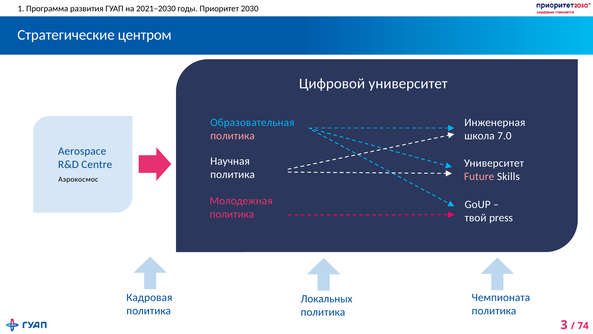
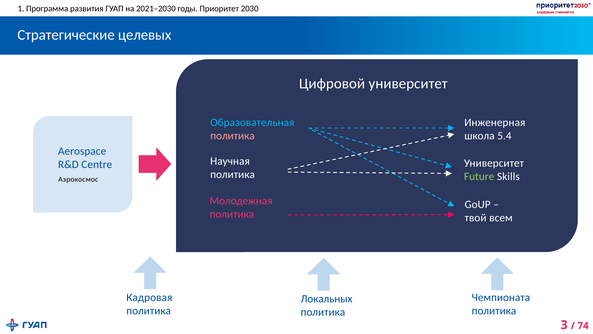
центром: центром -> целевых (145, 35)
7.0: 7.0 -> 5.4 (504, 136)
Future colour: pink -> light green (479, 176)
press: press -> всем (501, 218)
